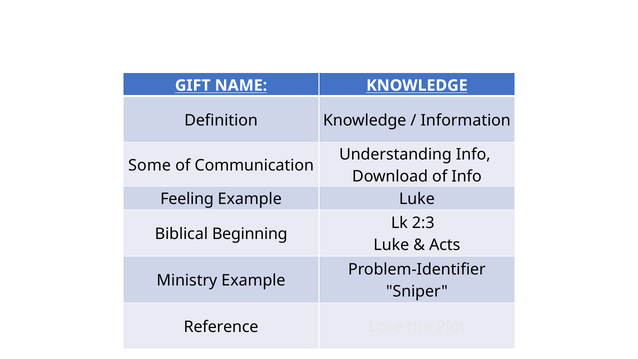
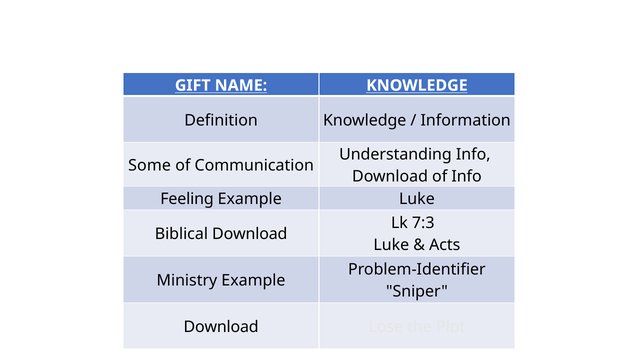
2:3: 2:3 -> 7:3 (423, 223)
Biblical Beginning: Beginning -> Download (250, 234)
Reference: Reference -> Download (221, 327)
